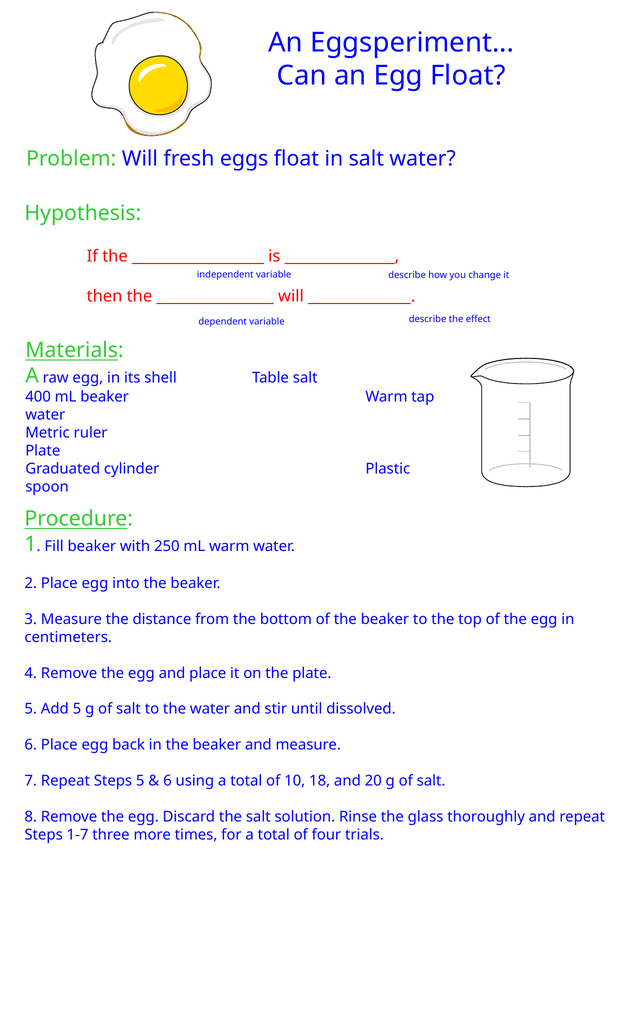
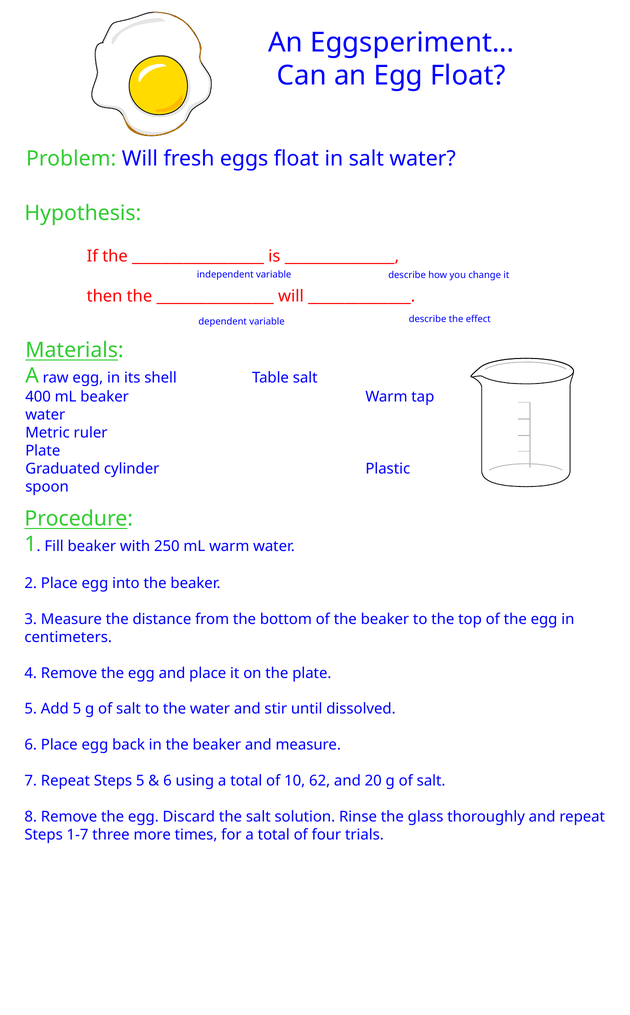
18: 18 -> 62 (320, 781)
